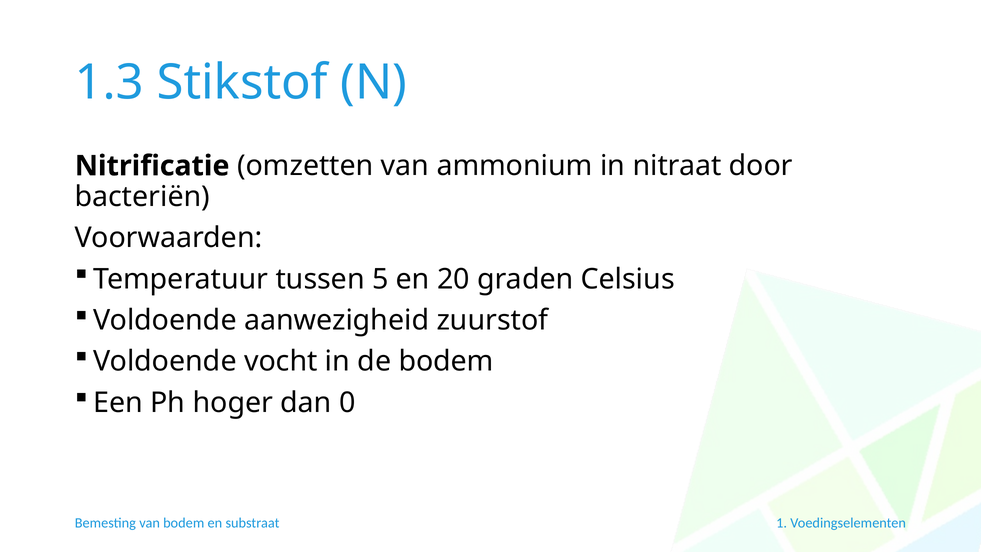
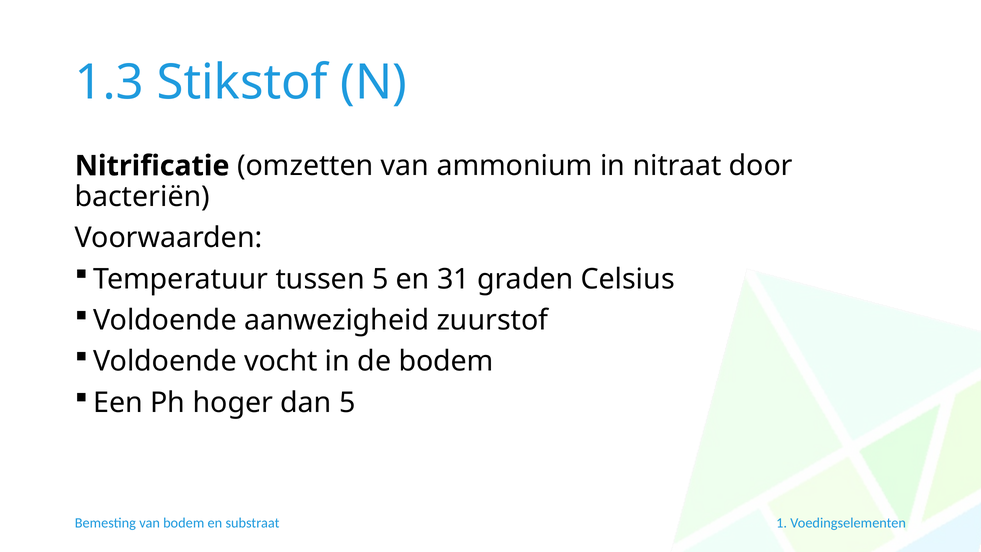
20: 20 -> 31 (453, 279)
dan 0: 0 -> 5 (347, 402)
